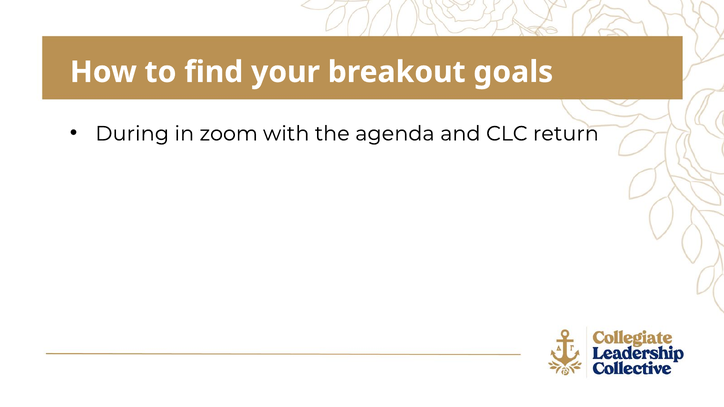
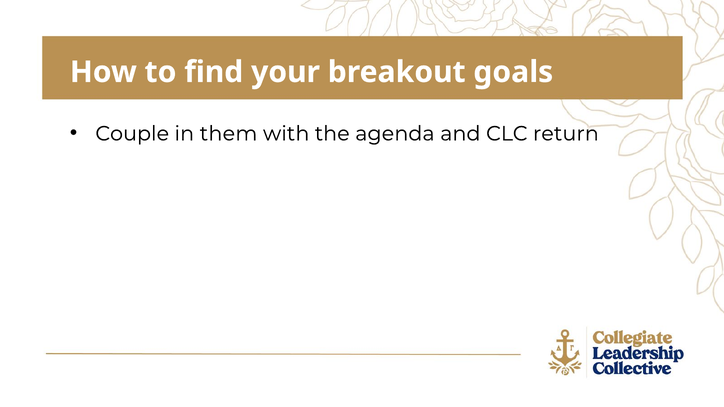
During: During -> Couple (132, 134)
zoom: zoom -> them (229, 134)
